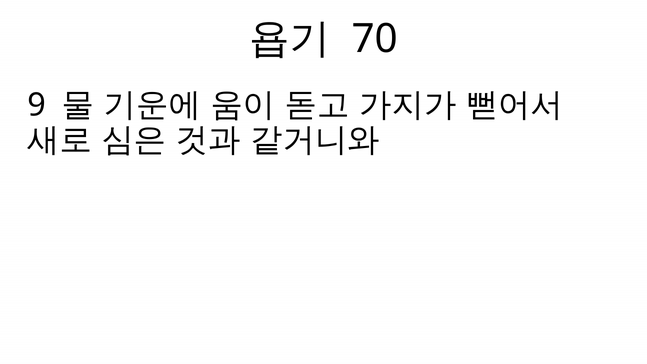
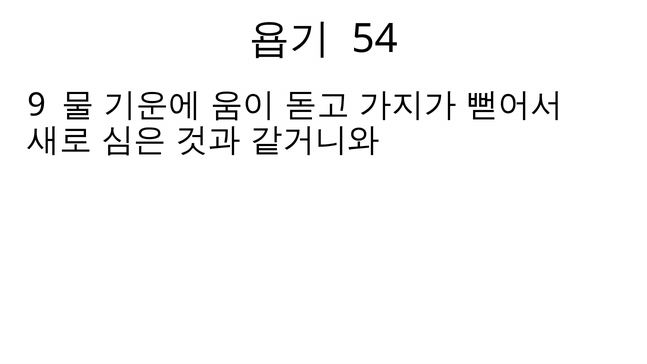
70: 70 -> 54 (375, 39)
